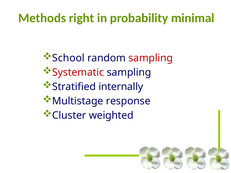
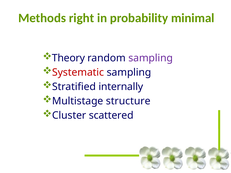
School: School -> Theory (68, 58)
sampling colour: red -> purple (151, 58)
response: response -> structure (128, 101)
weighted: weighted -> scattered (111, 116)
